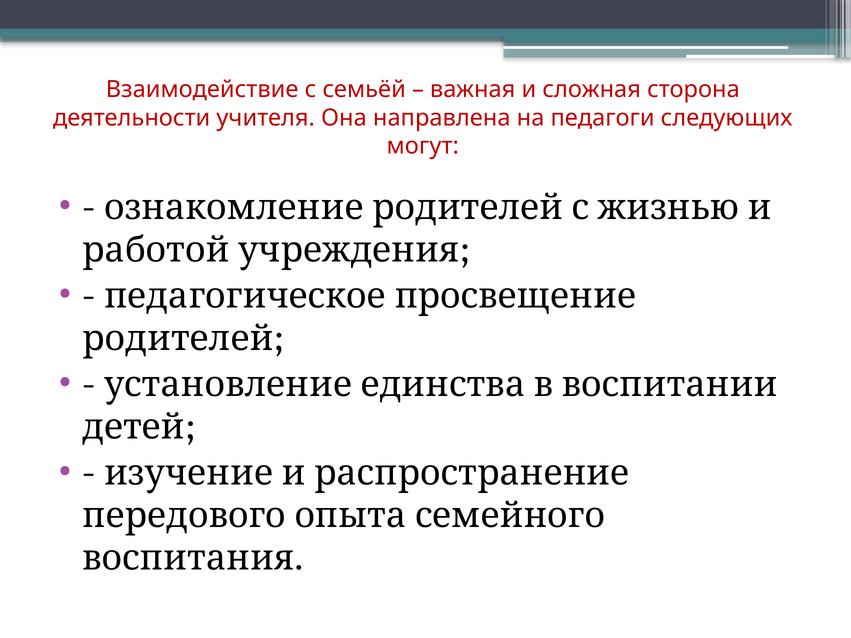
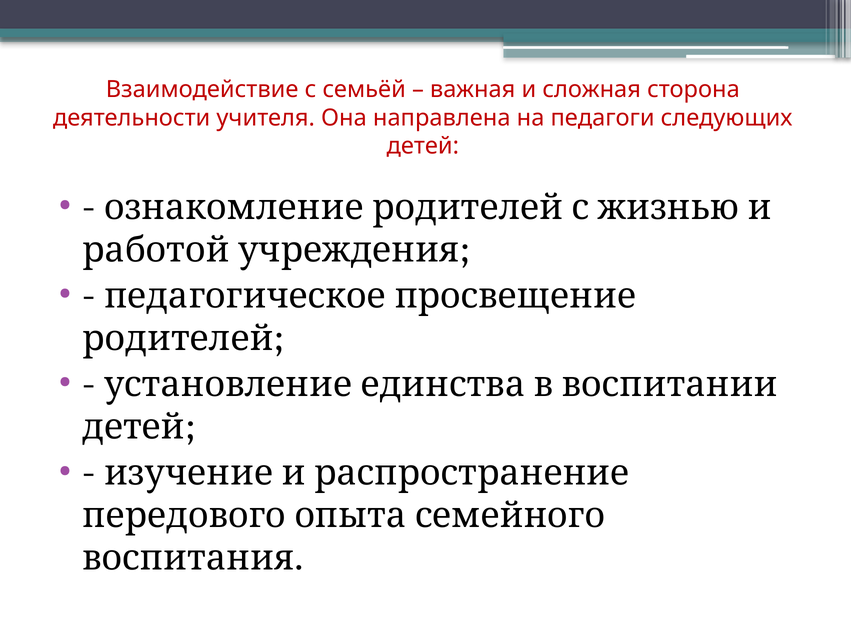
могут: могут -> детей (423, 146)
